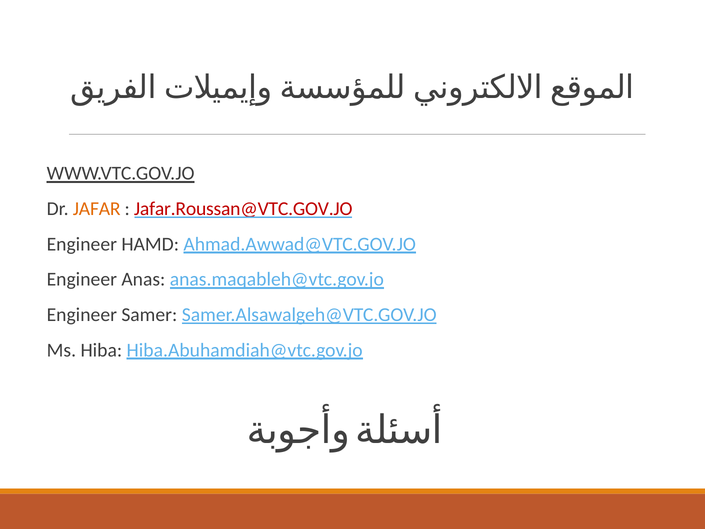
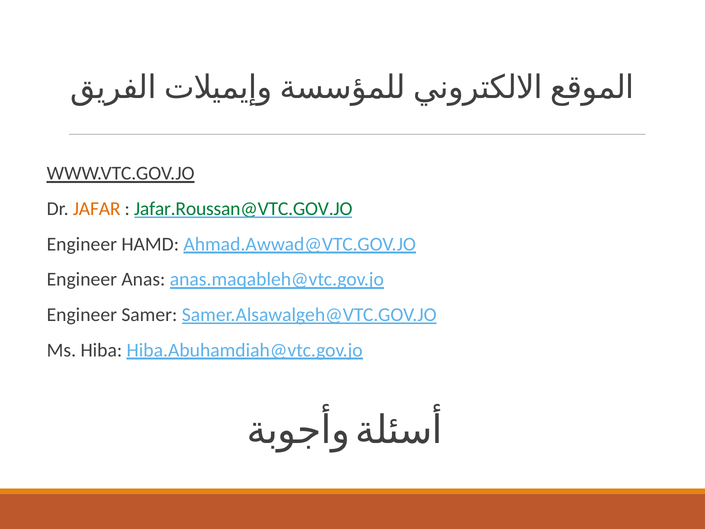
Jafar.Roussan@VTC.GOV.JO colour: red -> green (243, 209)
